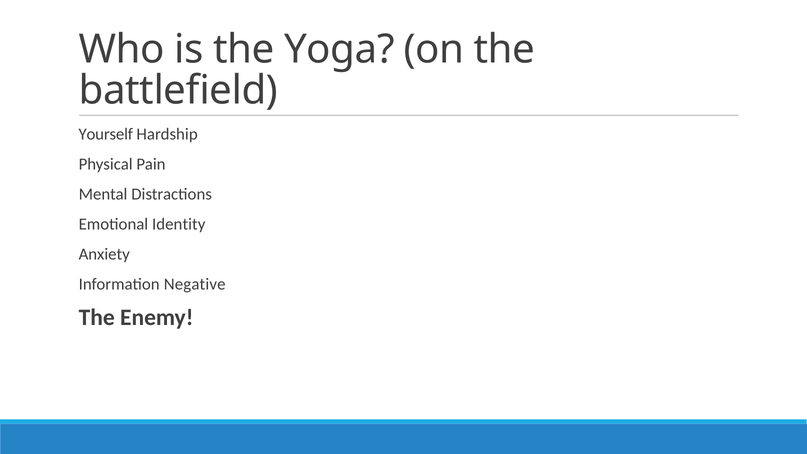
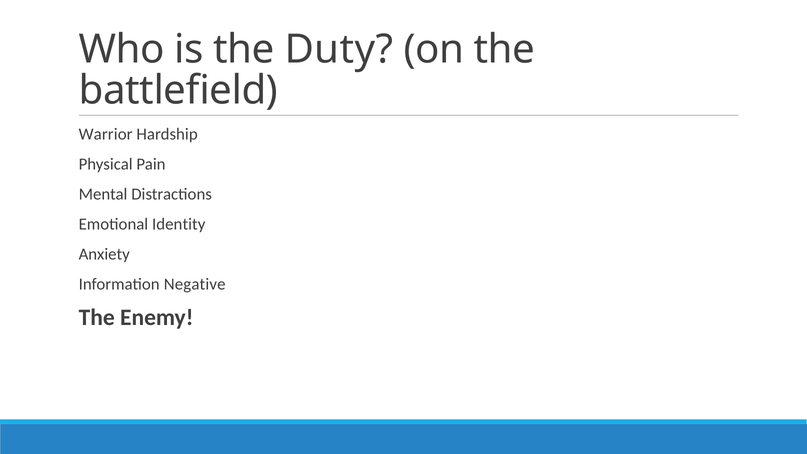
Yoga: Yoga -> Duty (339, 49)
Yourself: Yourself -> Warrior (106, 134)
